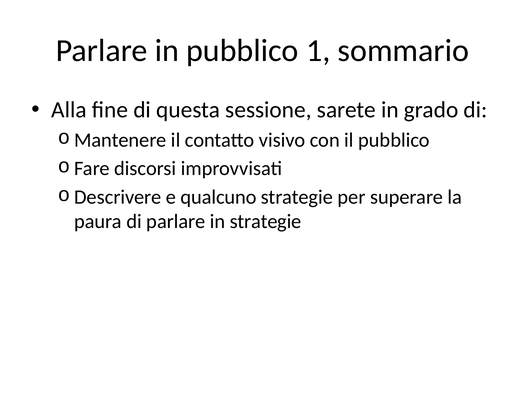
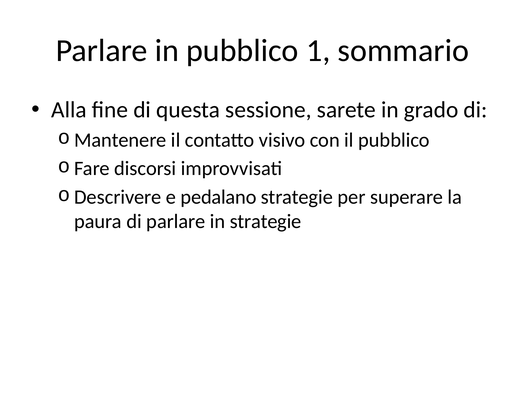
qualcuno: qualcuno -> pedalano (219, 197)
